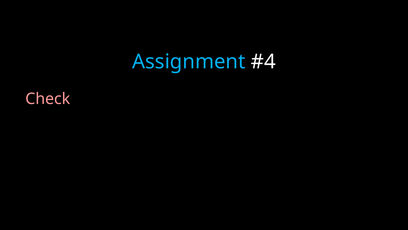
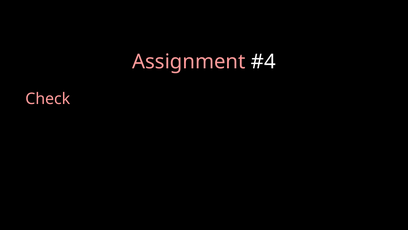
Assignment colour: light blue -> pink (189, 61)
